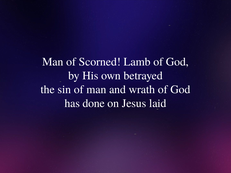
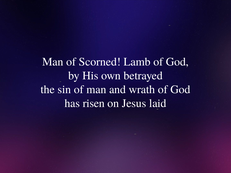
done: done -> risen (94, 103)
